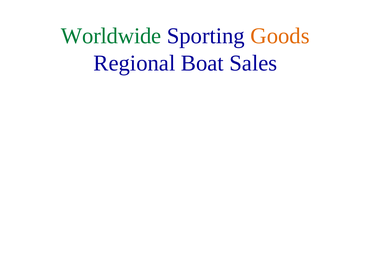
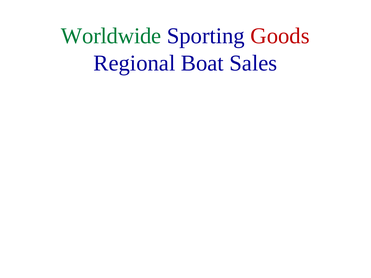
Goods colour: orange -> red (280, 36)
